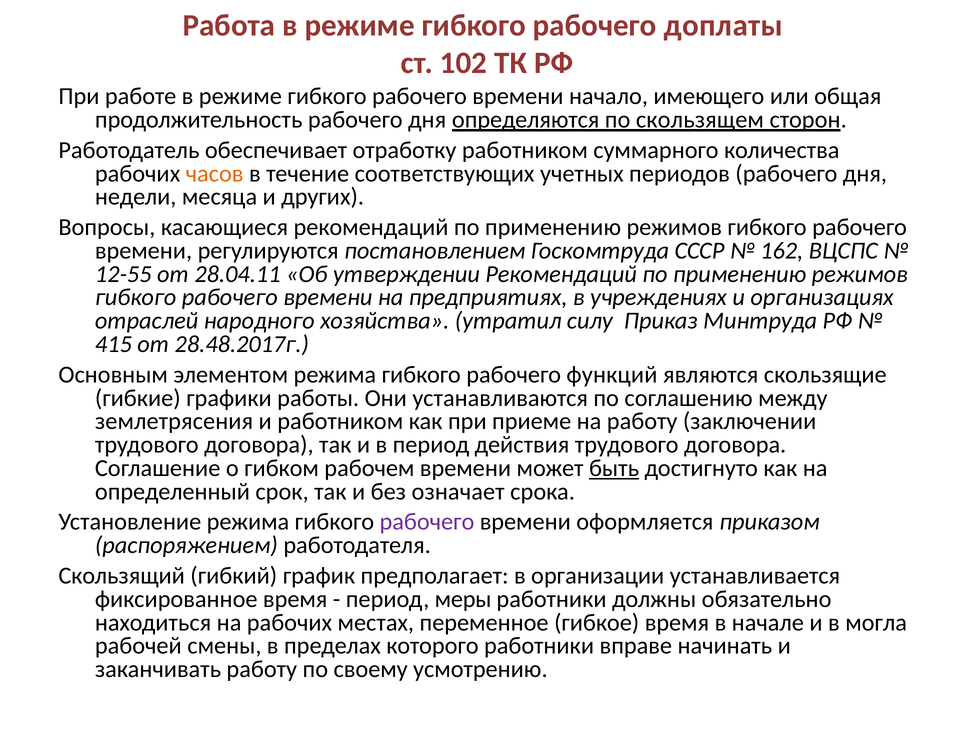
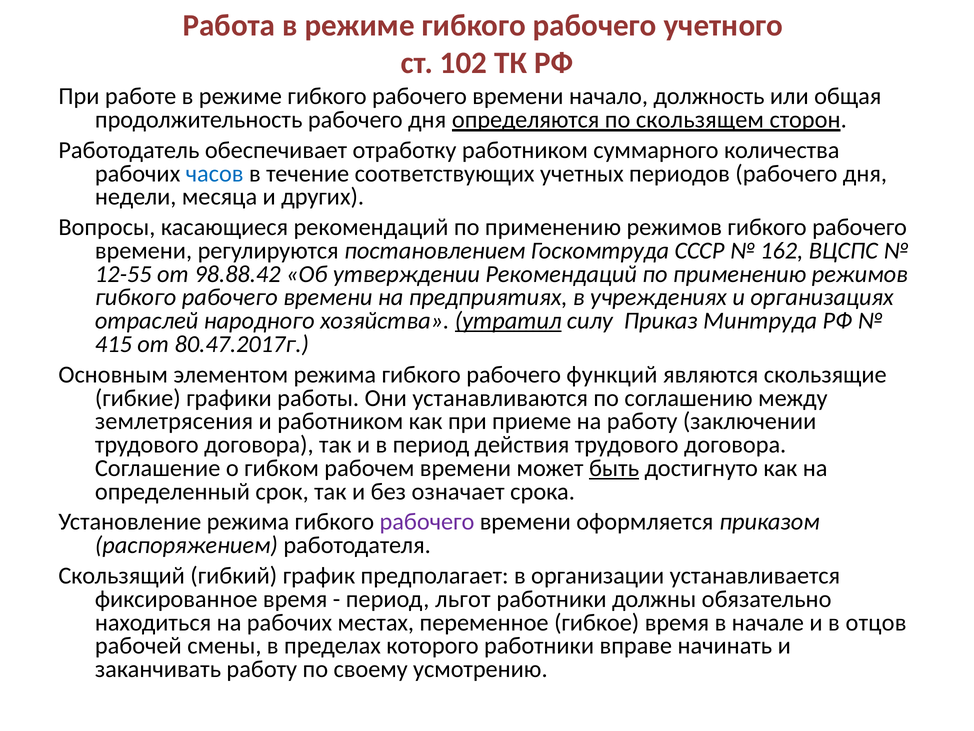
доплаты: доплаты -> учетного (723, 26)
имеющего: имеющего -> должность (709, 96)
часов colour: orange -> blue (215, 173)
28.04.11: 28.04.11 -> 98.88.42 (237, 274)
утратил underline: none -> present (508, 321)
28.48.2017г: 28.48.2017г -> 80.47.2017г (242, 344)
меры: меры -> льгот (463, 599)
могла: могла -> отцов (876, 622)
